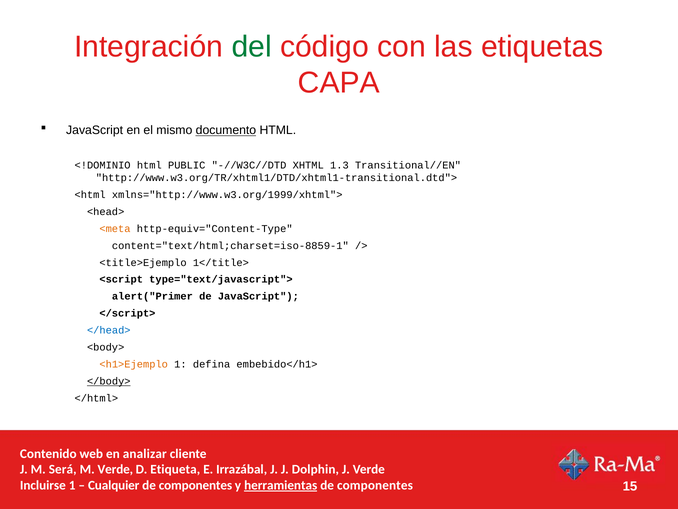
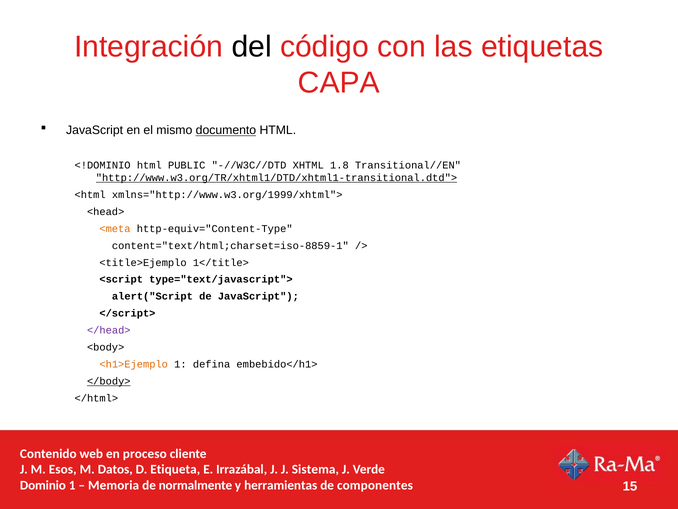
del colour: green -> black (252, 47)
1.3: 1.3 -> 1.8 (339, 165)
http://www.w3.org/TR/xhtml1/DTD/xhtml1-transitional.dtd"> underline: none -> present (276, 178)
alert("Primer: alert("Primer -> alert("Script (152, 296)
</head> colour: blue -> purple (109, 330)
analizar: analizar -> proceso (145, 453)
Será: Será -> Esos (63, 469)
M Verde: Verde -> Datos (115, 469)
Dolphin: Dolphin -> Sistema (315, 469)
Incluirse: Incluirse -> Dominio (43, 485)
Cualquier: Cualquier -> Memoria (114, 485)
componentes: componentes -> normalmente (195, 485)
herramientas underline: present -> none (281, 485)
